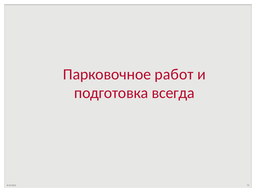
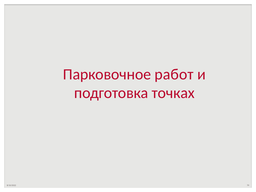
всегда: всегда -> точках (173, 93)
